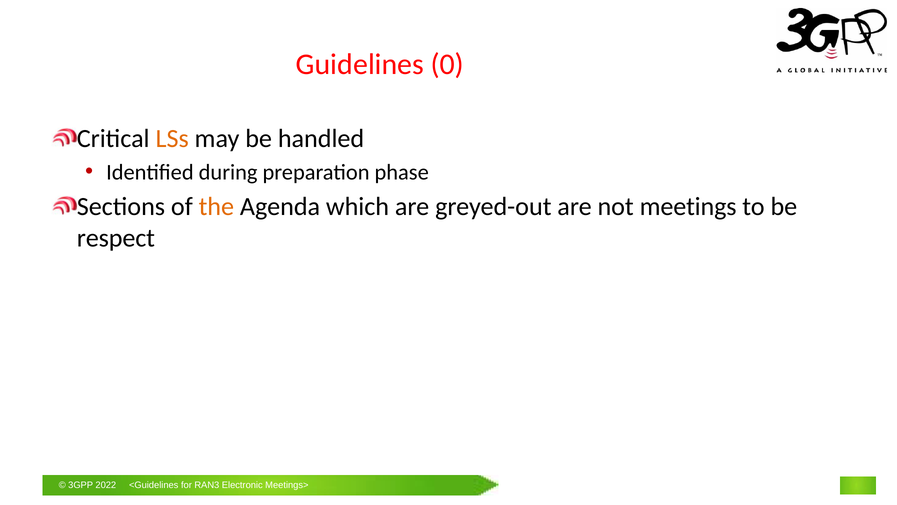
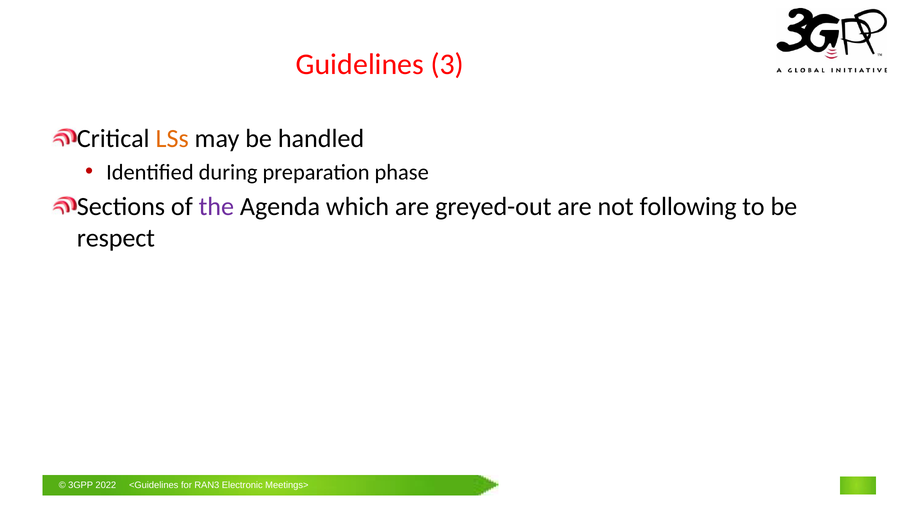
0: 0 -> 3 (447, 64)
the colour: orange -> purple (216, 207)
meetings: meetings -> following (688, 207)
